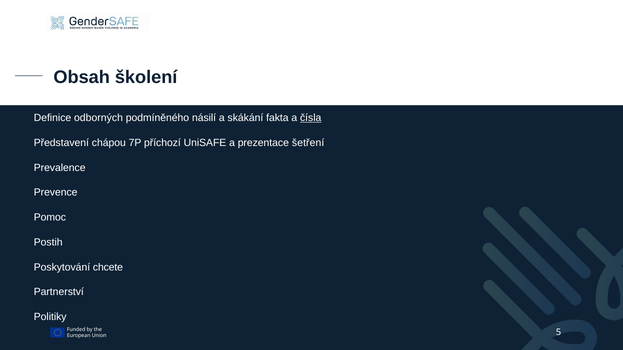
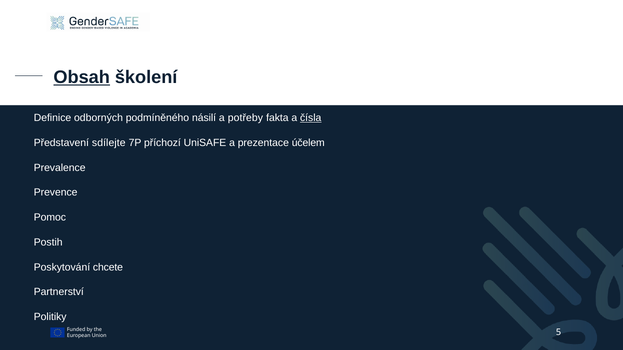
Obsah underline: none -> present (82, 77)
skákání: skákání -> potřeby (245, 118)
chápou: chápou -> sdílejte (109, 143)
šetření: šetření -> účelem (308, 143)
